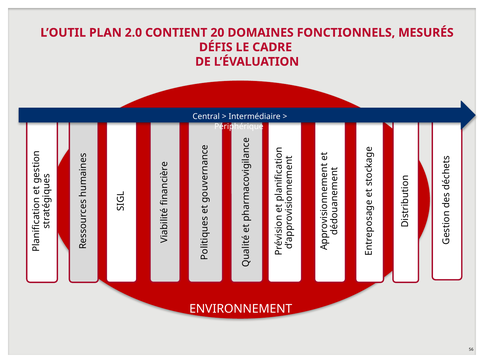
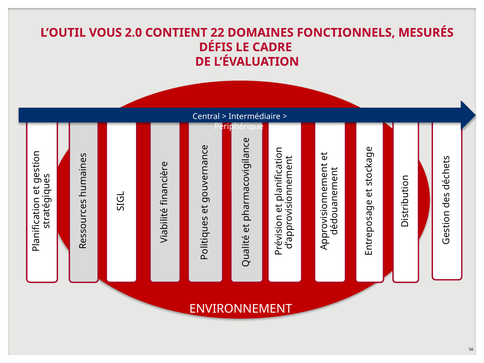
PLAN: PLAN -> VOUS (105, 33)
20: 20 -> 22 (217, 33)
